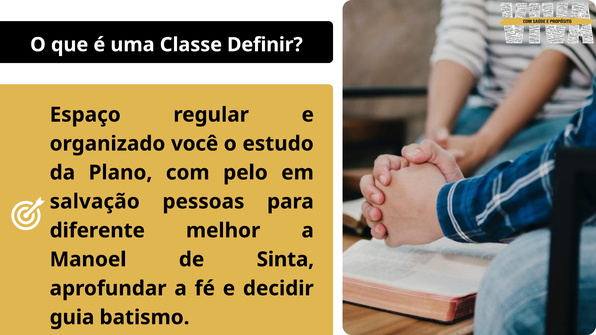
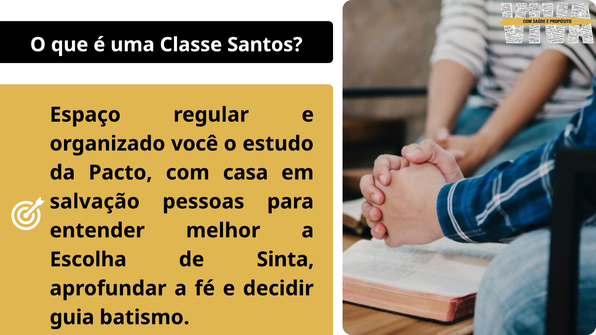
Definir: Definir -> Santos (265, 45)
Plano: Plano -> Pacto (120, 173)
pelo: pelo -> casa (246, 173)
diferente: diferente -> entender (97, 231)
Manoel: Manoel -> Escolha (88, 260)
